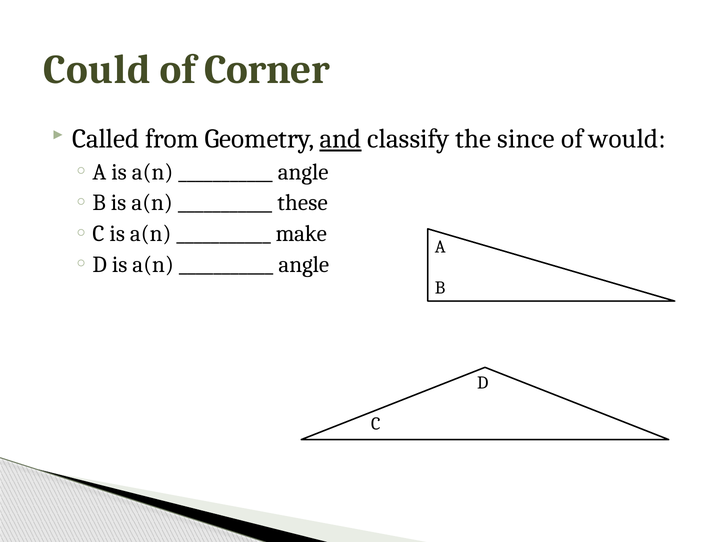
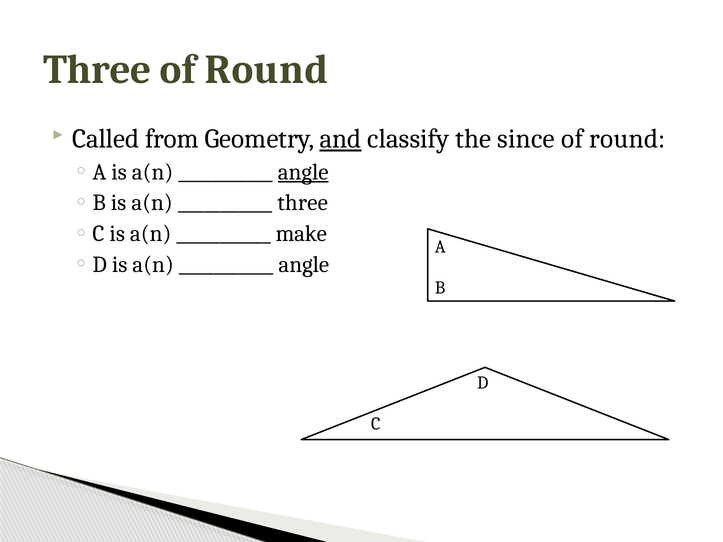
Could: Could -> Three (97, 70)
Corner: Corner -> Round (267, 70)
would: would -> round (627, 139)
angle underline: none -> present (303, 172)
these: these -> three (303, 203)
